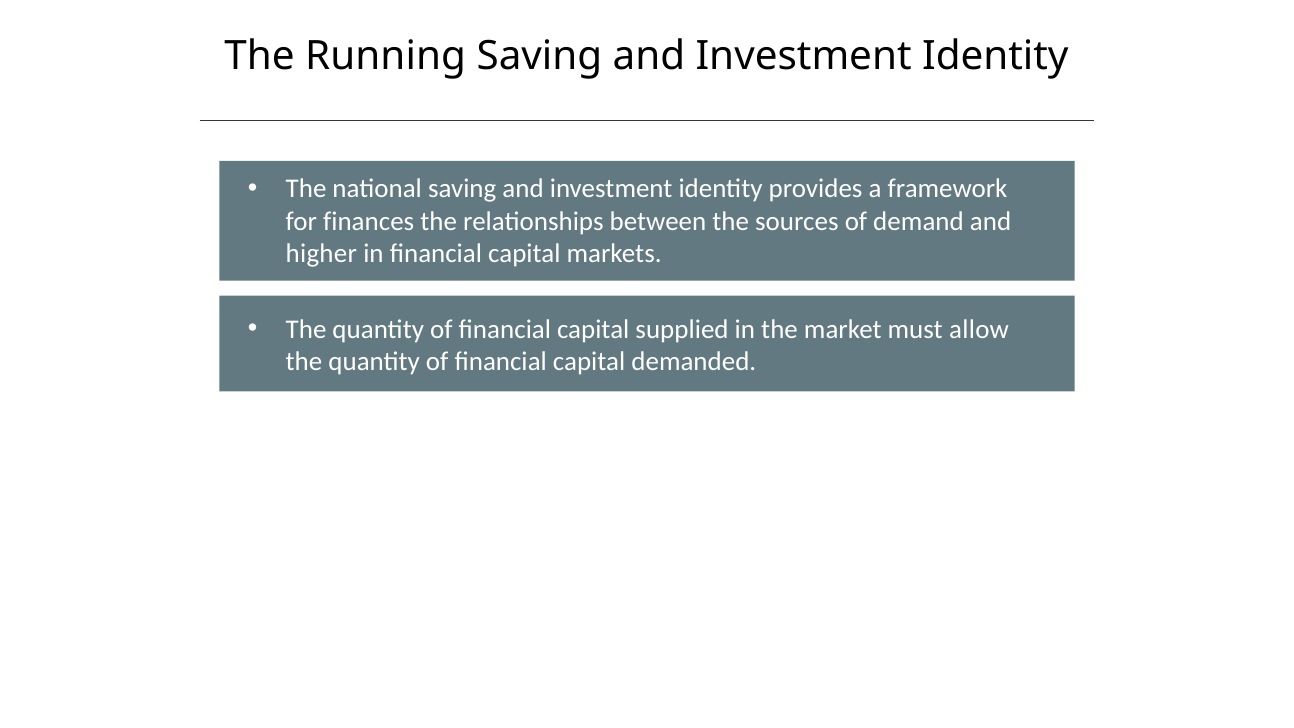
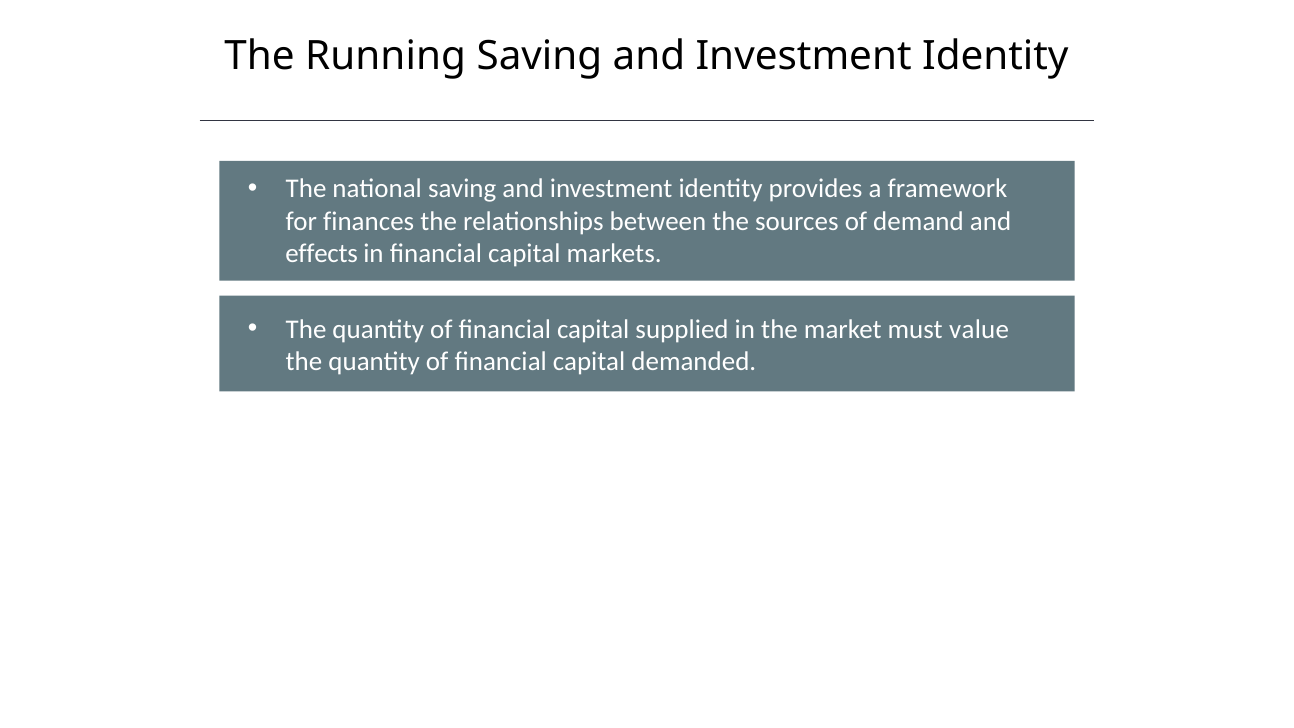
higher: higher -> effects (322, 253)
allow: allow -> value (979, 329)
